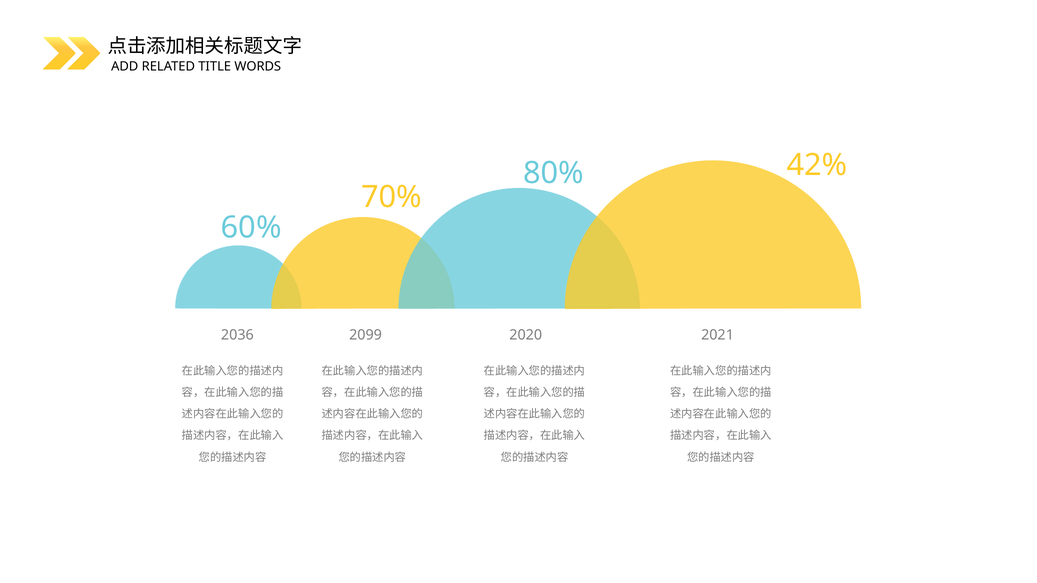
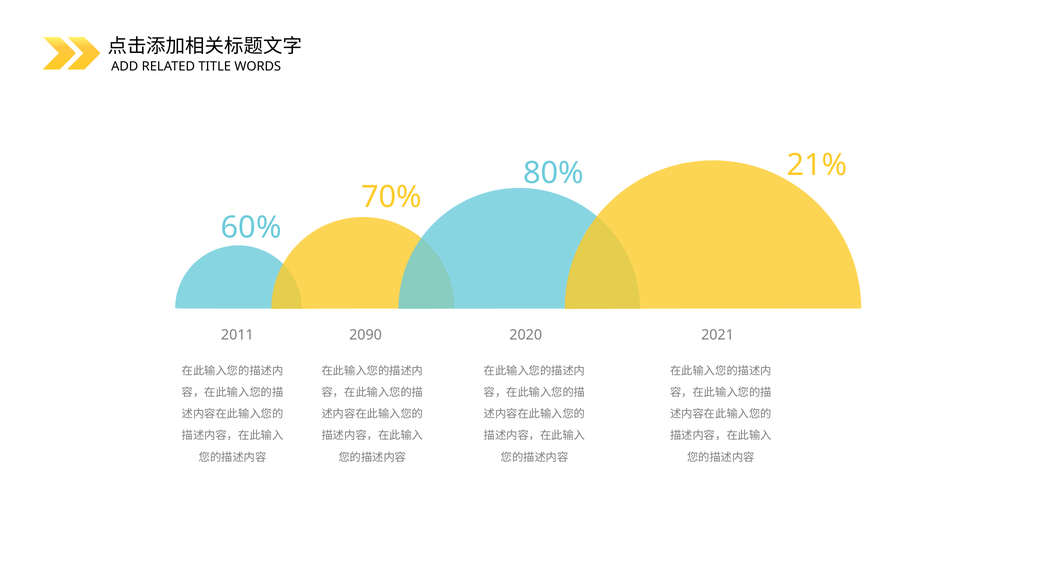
42%: 42% -> 21% (817, 165)
2036: 2036 -> 2011 (237, 335)
2099: 2099 -> 2090 (366, 335)
